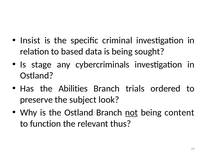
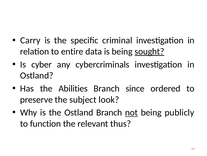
Insist: Insist -> Carry (30, 40)
based: based -> entire (72, 51)
sought underline: none -> present (149, 51)
stage: stage -> cyber (42, 64)
trials: trials -> since (135, 88)
content: content -> publicly (179, 112)
